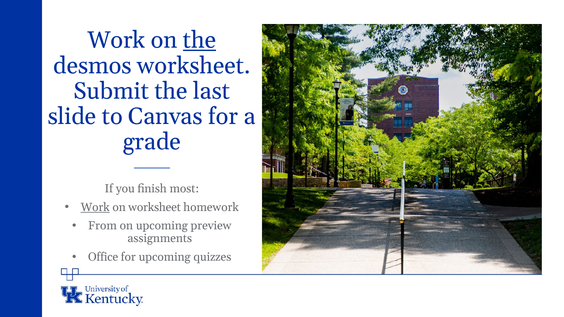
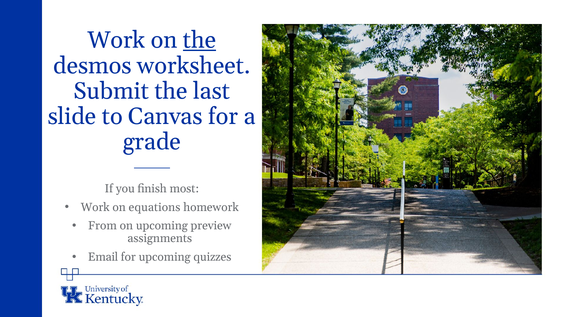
Work underline: present -> none (95, 207)
on worksheet: worksheet -> equations (155, 207)
Office: Office -> Email (103, 257)
